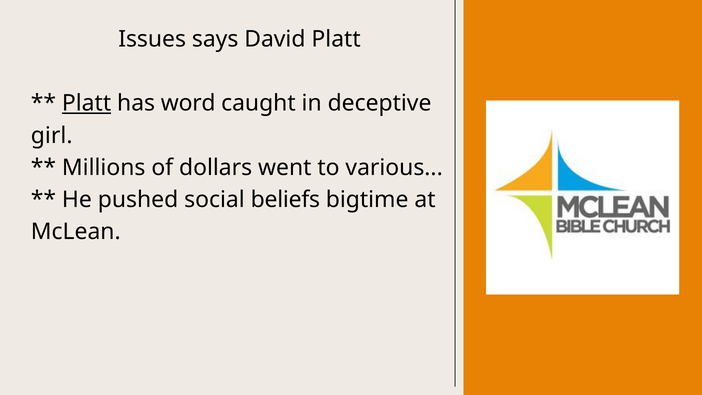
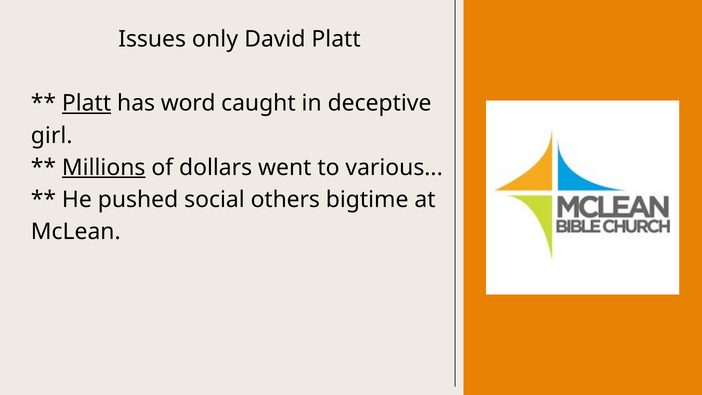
says: says -> only (215, 39)
Millions underline: none -> present (104, 167)
beliefs: beliefs -> others (285, 200)
